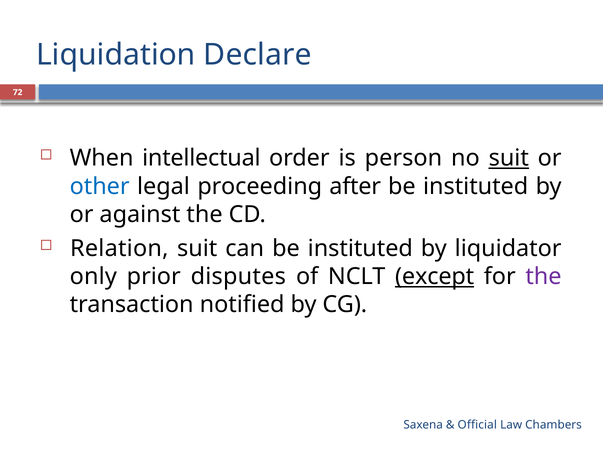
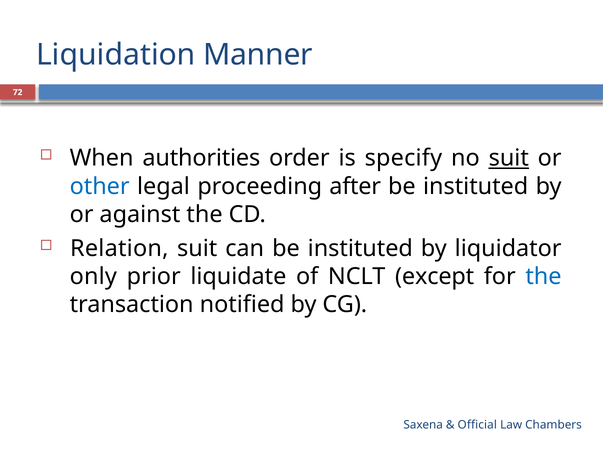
Declare: Declare -> Manner (258, 55)
intellectual: intellectual -> authorities (201, 158)
person: person -> specify (403, 158)
disputes: disputes -> liquidate (238, 277)
except underline: present -> none (435, 277)
the colour: purple -> blue (543, 277)
